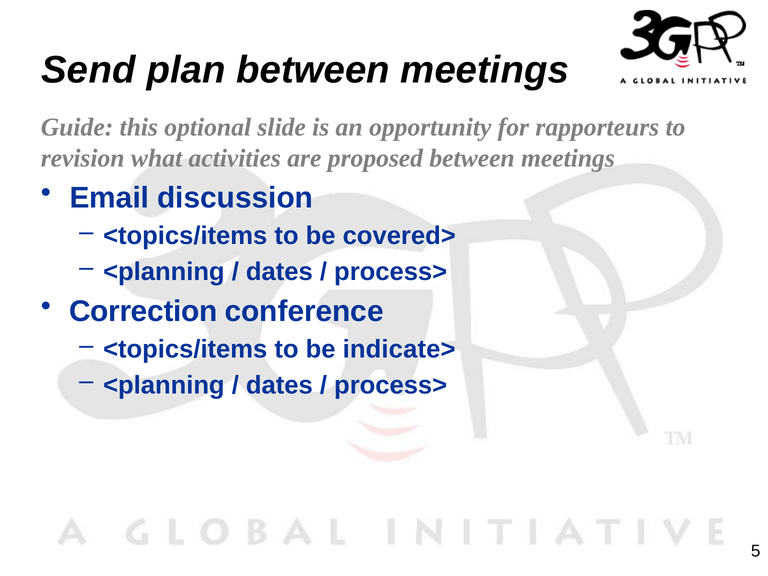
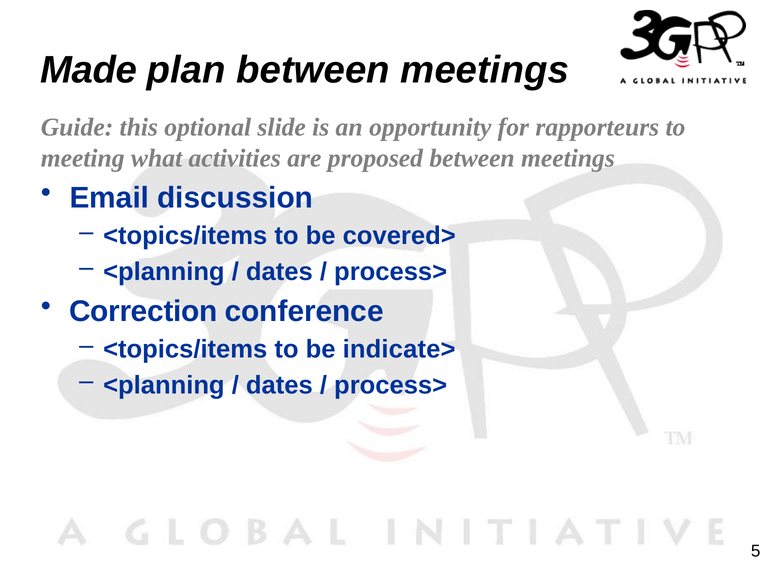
Send: Send -> Made (89, 70)
revision: revision -> meeting (83, 158)
